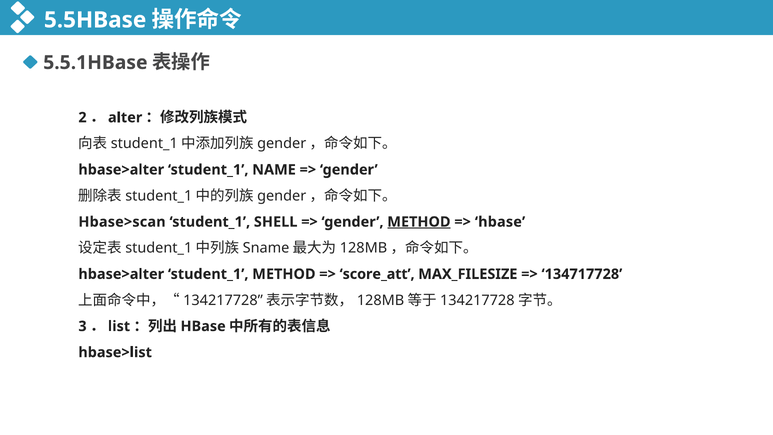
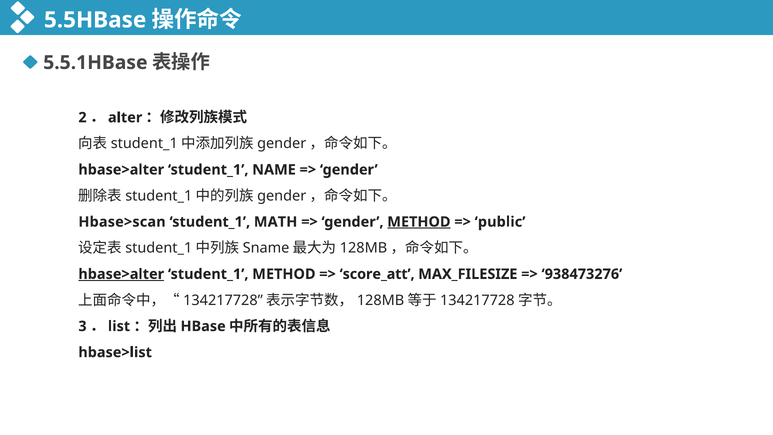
SHELL: SHELL -> MATH (276, 222)
hbase: hbase -> public (500, 222)
hbase>alter underline: none -> present (121, 274)
134717728: 134717728 -> 938473276 (582, 274)
